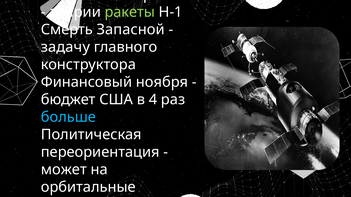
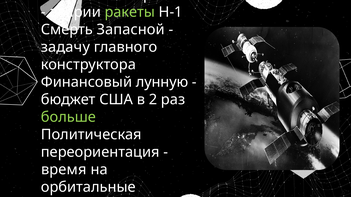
ноября: ноября -> лунную (162, 82)
4: 4 -> 2 (153, 100)
больше colour: light blue -> light green (68, 117)
может: может -> время (64, 170)
